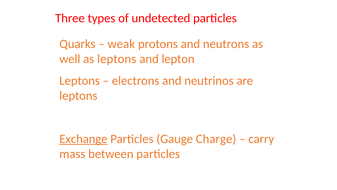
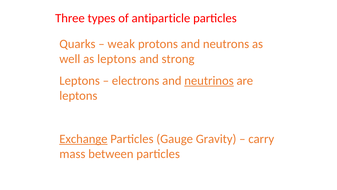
undetected: undetected -> antiparticle (161, 18)
lepton: lepton -> strong (178, 59)
neutrinos underline: none -> present (209, 80)
Charge: Charge -> Gravity (216, 139)
